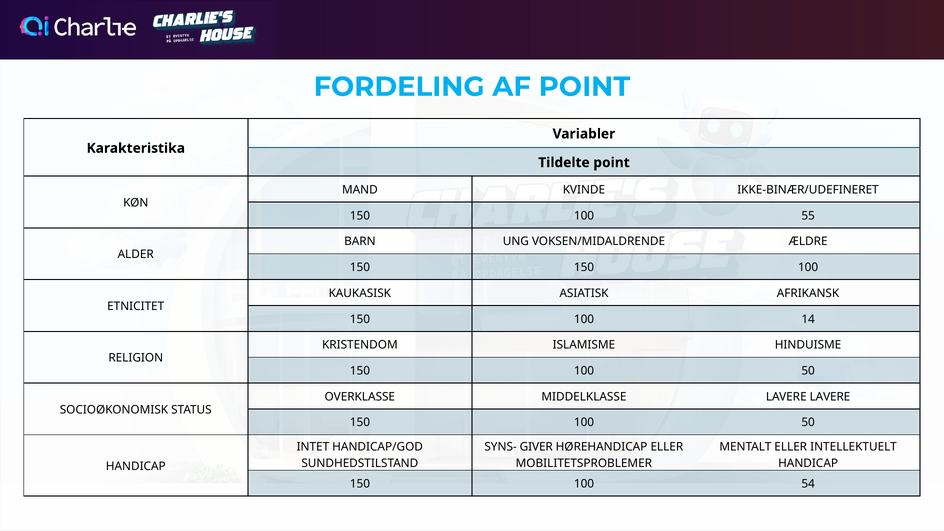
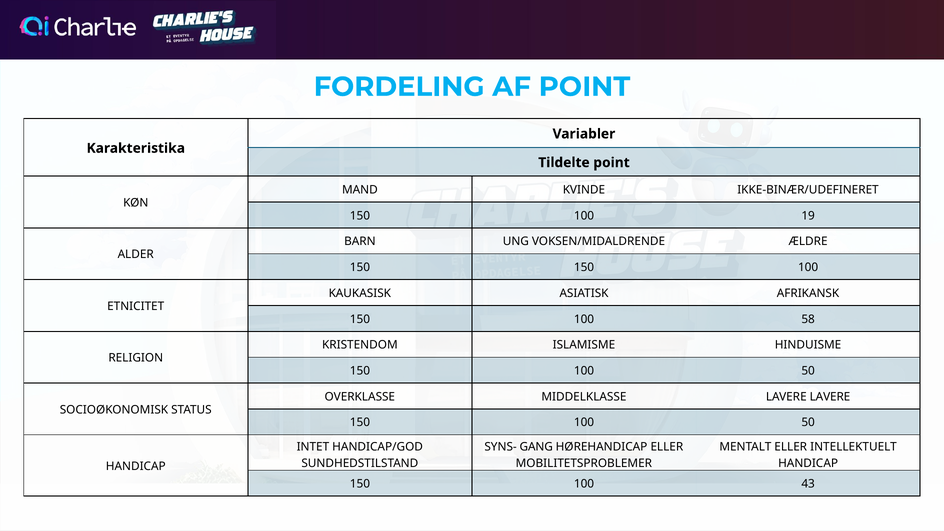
55: 55 -> 19 (808, 216)
14: 14 -> 58 (808, 319)
GIVER: GIVER -> GANG (536, 447)
54: 54 -> 43 (808, 484)
